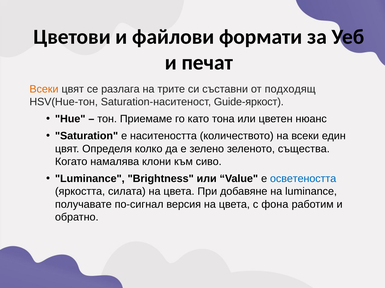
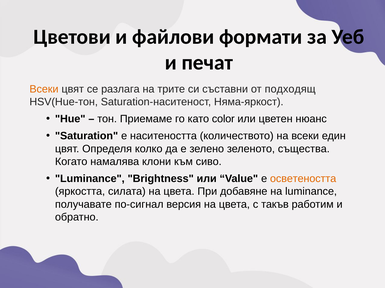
Guide-яркост: Guide-яркост -> Няма-яркост (249, 102)
тона: тона -> color (223, 119)
осветеността colour: blue -> orange (303, 179)
фона: фона -> такъв (275, 205)
